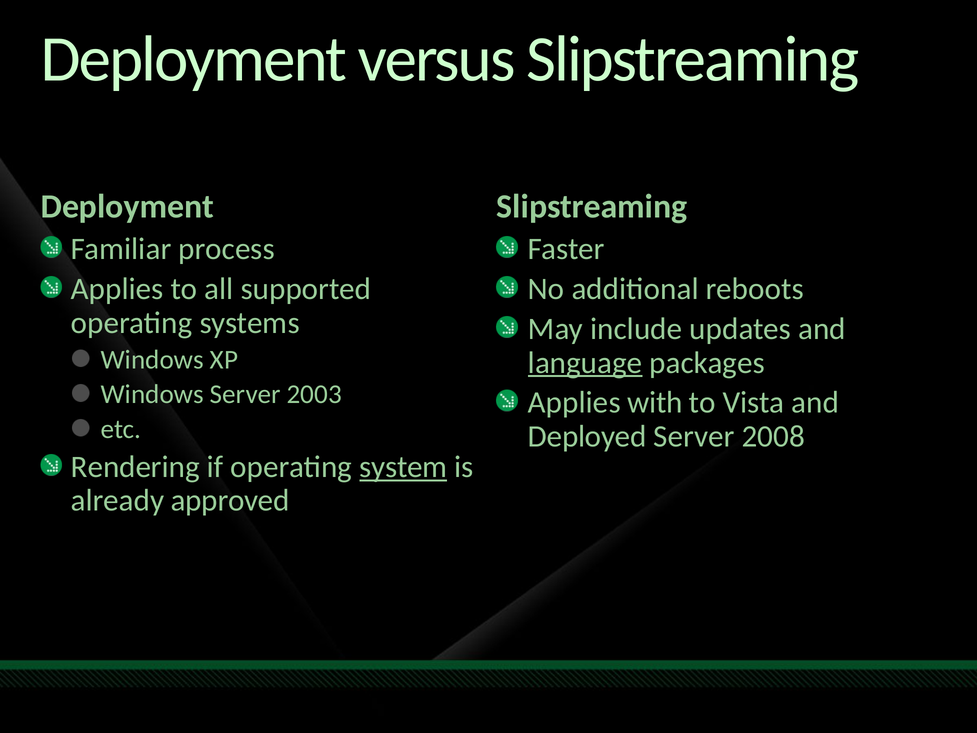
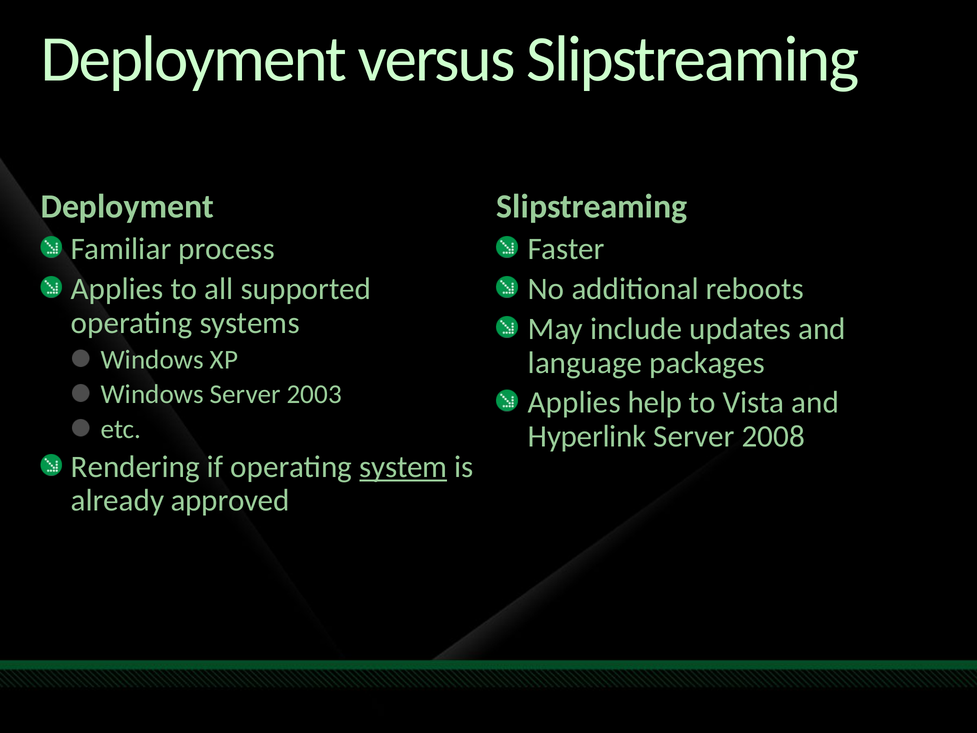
language underline: present -> none (585, 363)
with: with -> help (655, 403)
Deployed: Deployed -> Hyperlink (587, 436)
